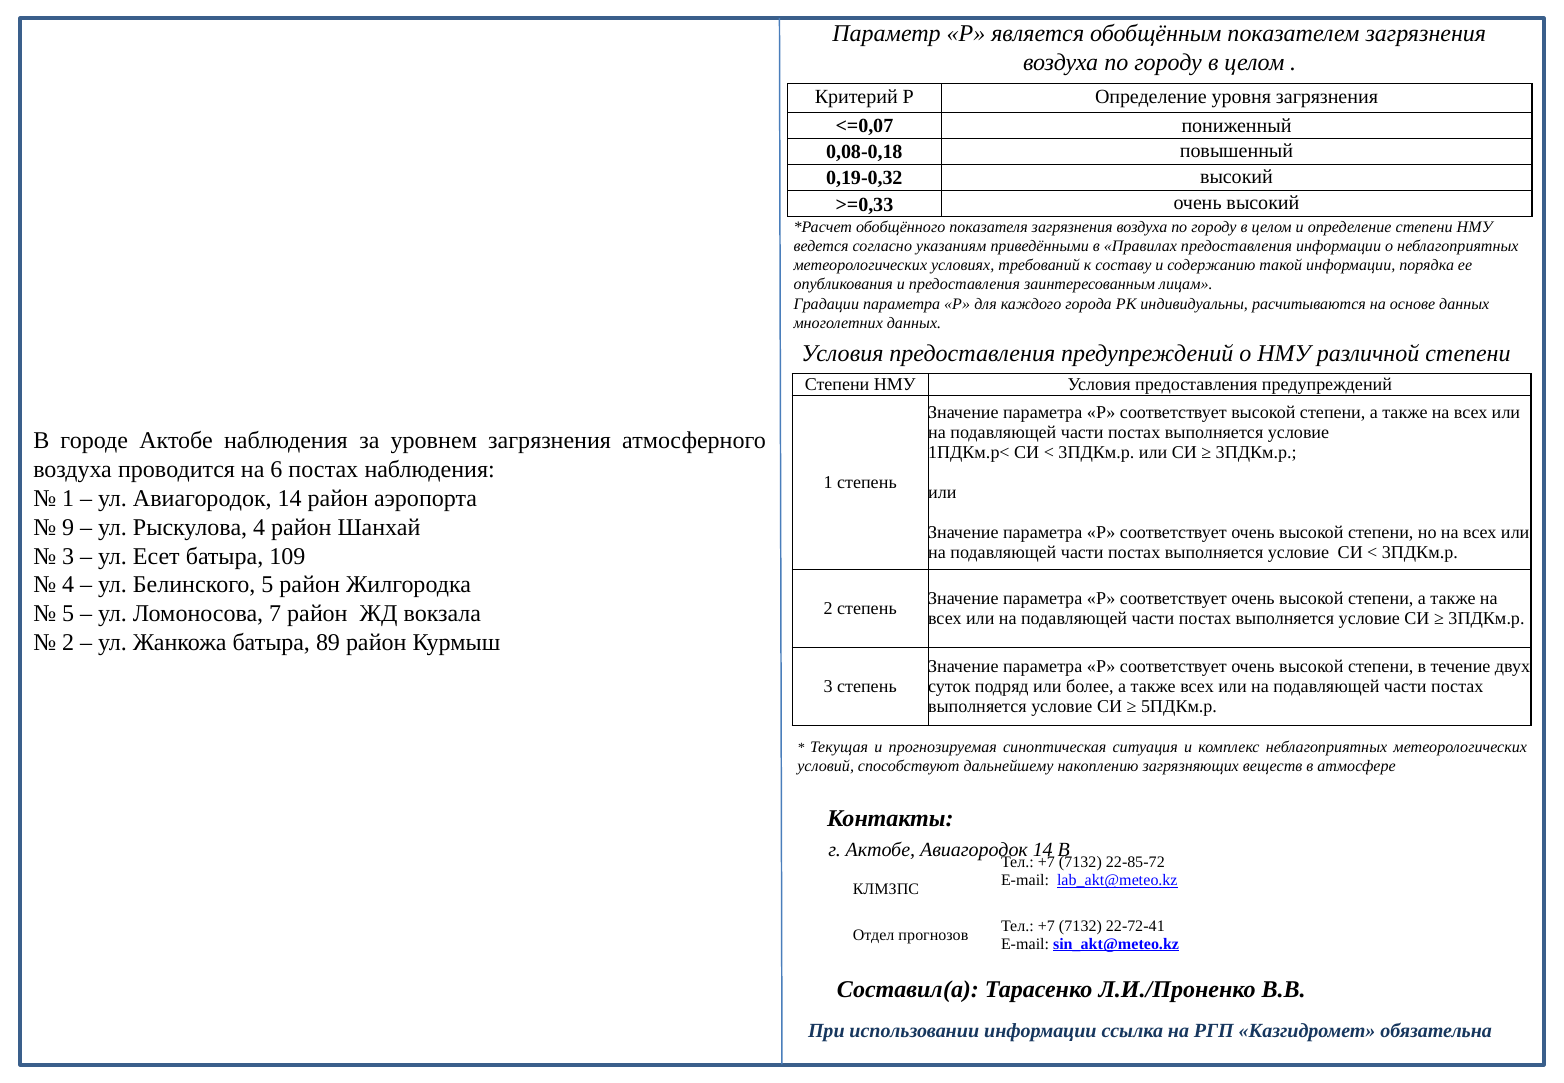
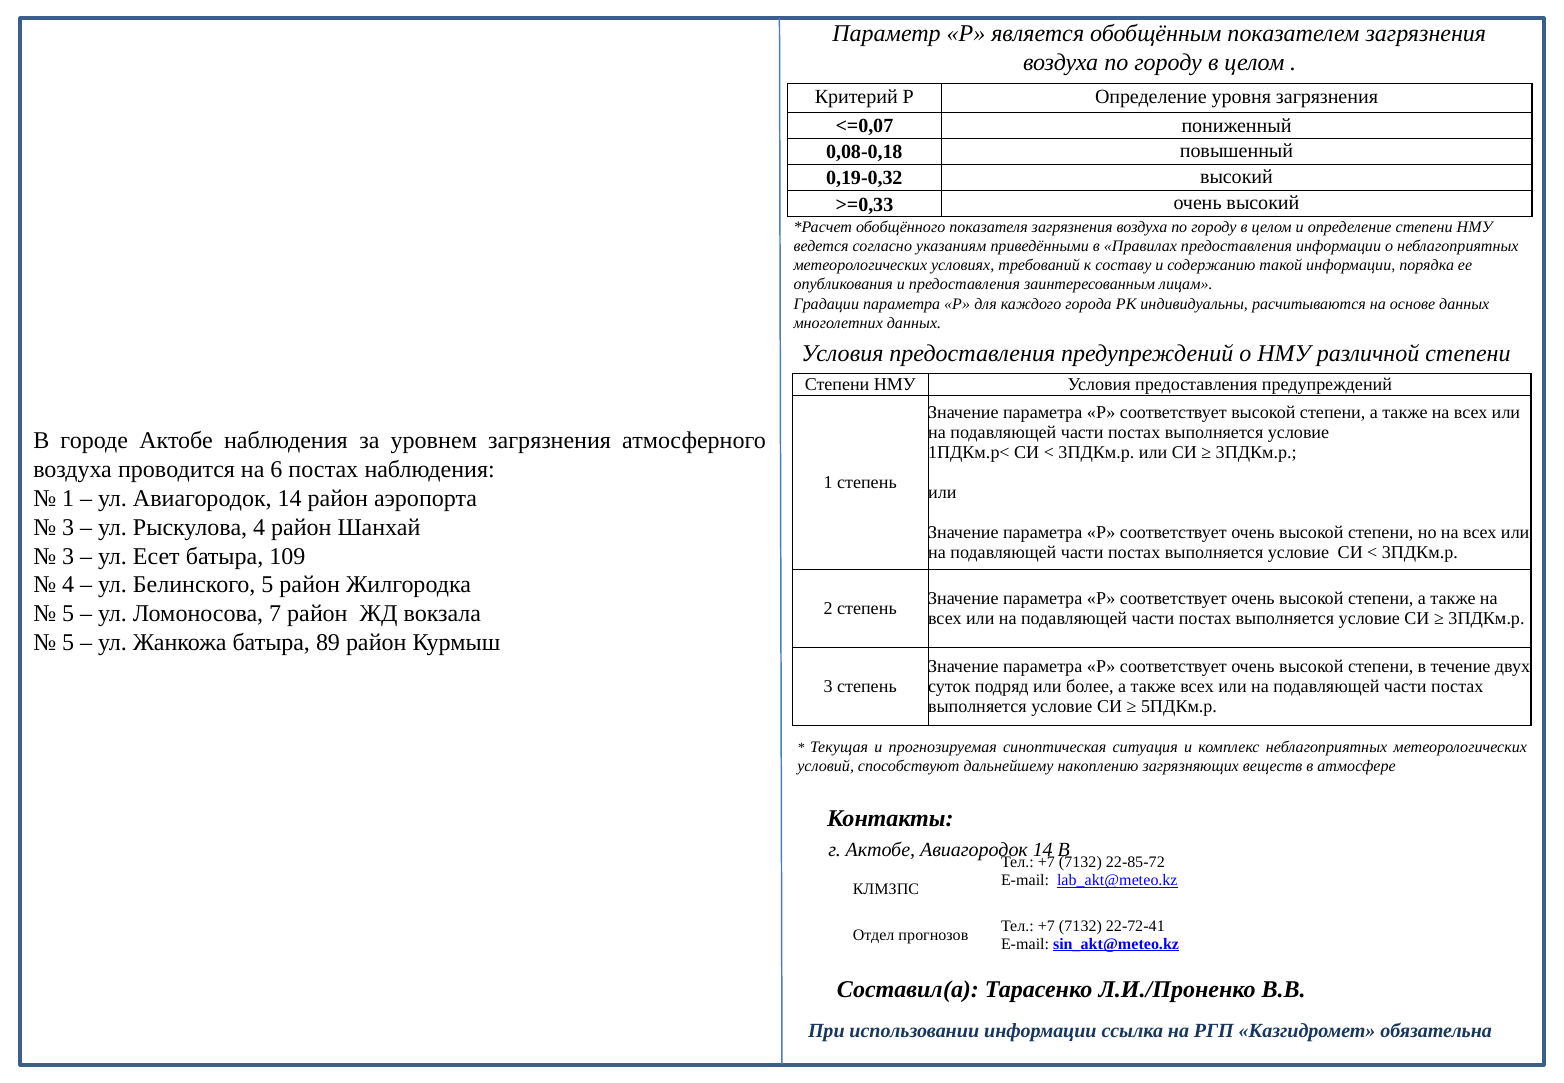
9: 9 -> 3 (68, 527)
2: 2 -> 5 (68, 643)
